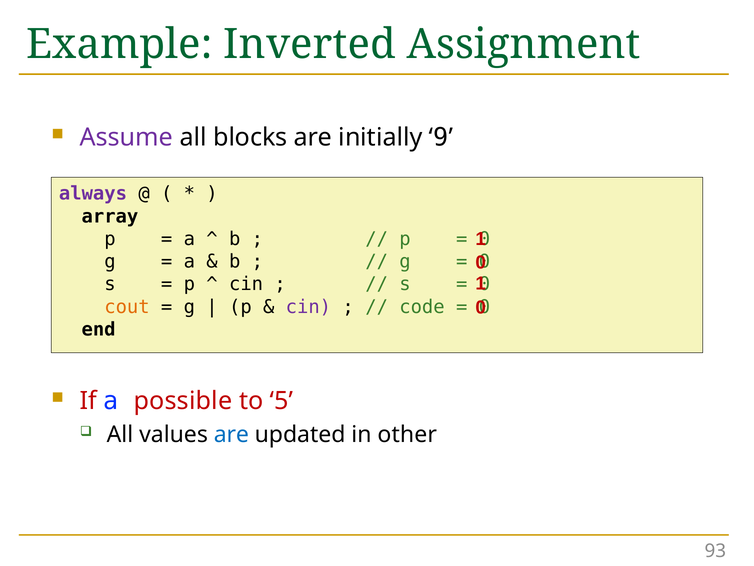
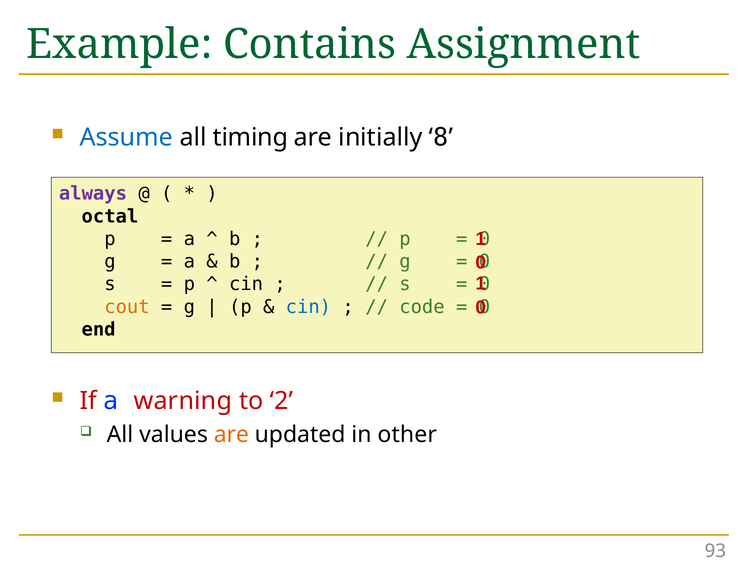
Inverted: Inverted -> Contains (310, 44)
Assume colour: purple -> blue (126, 137)
blocks: blocks -> timing (250, 137)
9: 9 -> 8 (441, 137)
array: array -> octal (110, 216)
cin colour: purple -> blue (308, 307)
possible: possible -> warning (183, 401)
5: 5 -> 2 (281, 401)
are colour: blue -> orange (231, 434)
